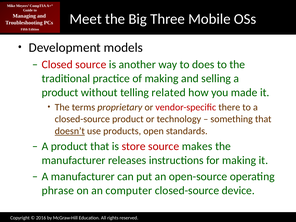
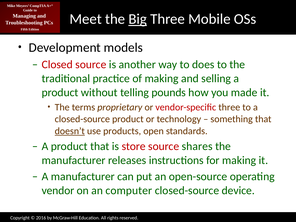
Big underline: none -> present (138, 19)
related: related -> pounds (169, 92)
vendor-specific there: there -> three (229, 107)
makes: makes -> shares (197, 146)
phrase: phrase -> vendor (58, 190)
